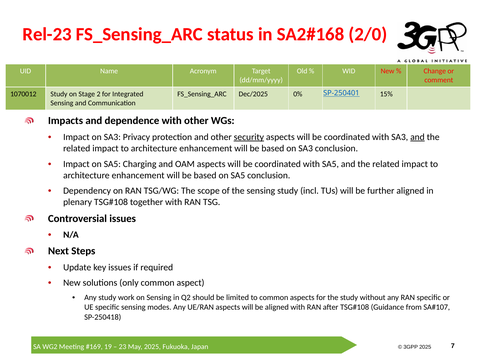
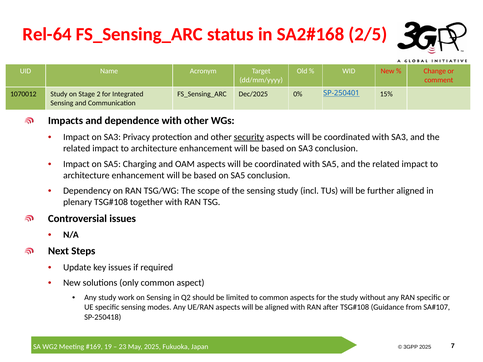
Rel-23: Rel-23 -> Rel-64 (47, 34)
2/0: 2/0 -> 2/5 (368, 34)
and underline: present -> none (417, 137)
